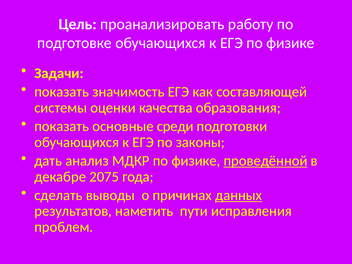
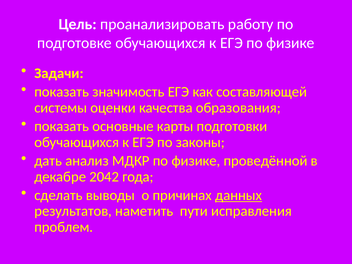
среди: среди -> карты (175, 126)
проведённой underline: present -> none (266, 161)
2075: 2075 -> 2042 (104, 177)
